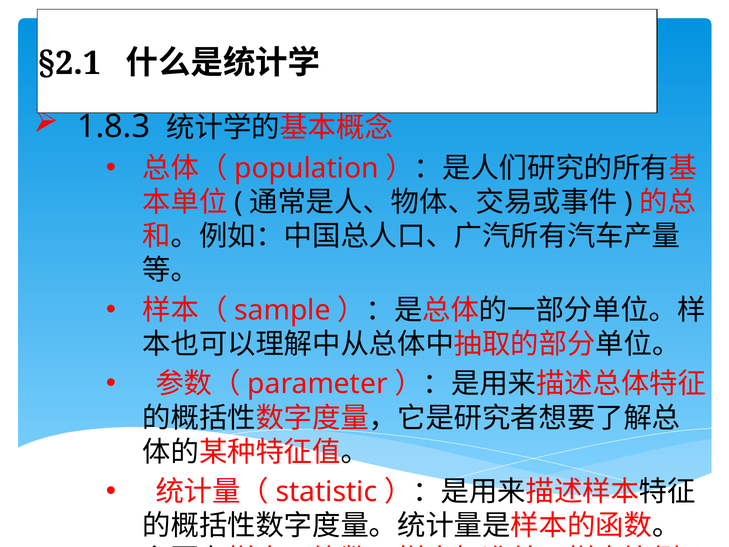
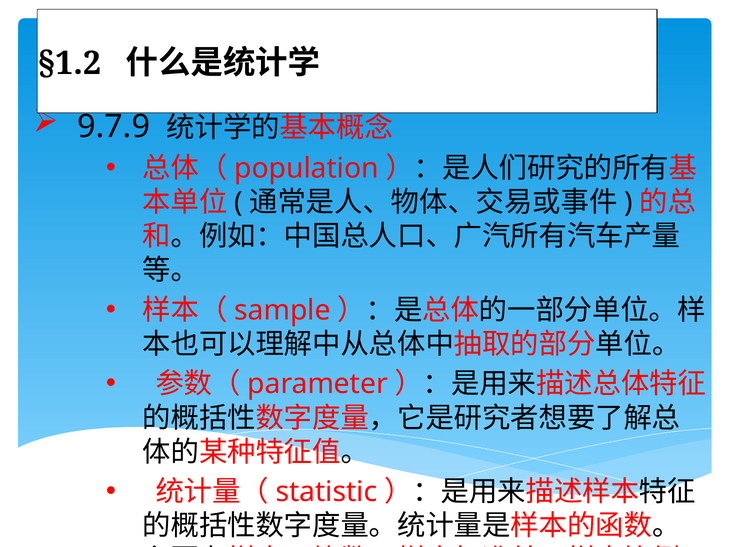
§2.1: §2.1 -> §1.2 (69, 63)
1.8.3: 1.8.3 -> 9.7.9 (114, 126)
